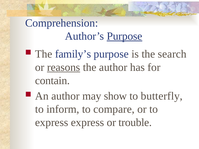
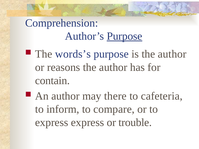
family’s: family’s -> words’s (73, 54)
is the search: search -> author (172, 54)
reasons underline: present -> none (64, 67)
show: show -> there (115, 96)
butterfly: butterfly -> cafeteria (162, 96)
